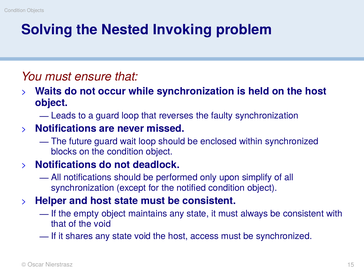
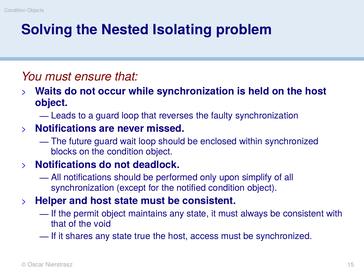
Invoking: Invoking -> Isolating (182, 30)
empty: empty -> permit (86, 214)
state void: void -> true (142, 236)
